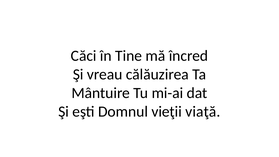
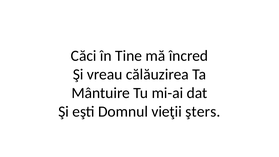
viaţă: viaţă -> şters (203, 112)
